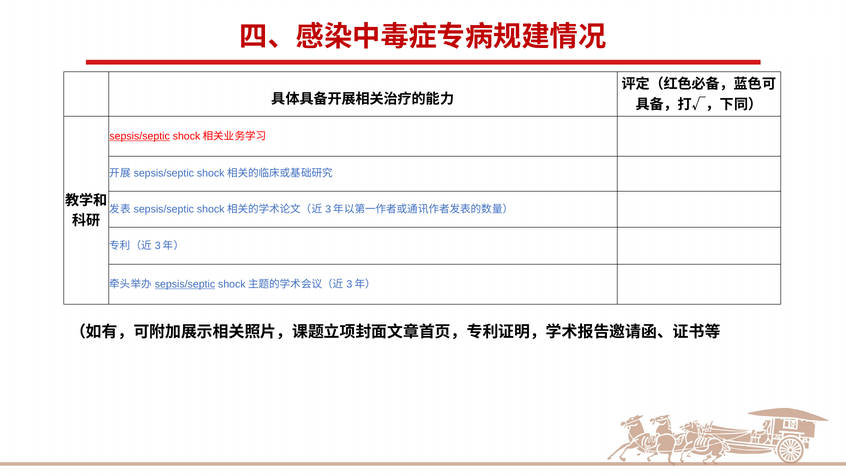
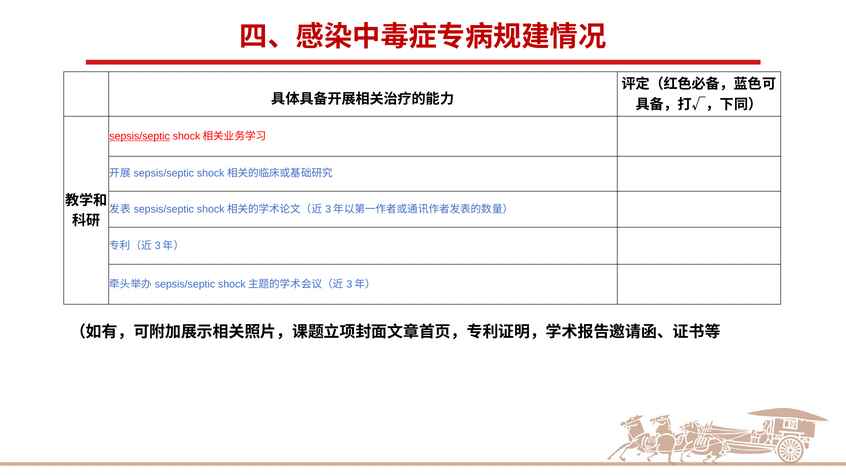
sepsis/septic underline: present -> none (185, 284)
